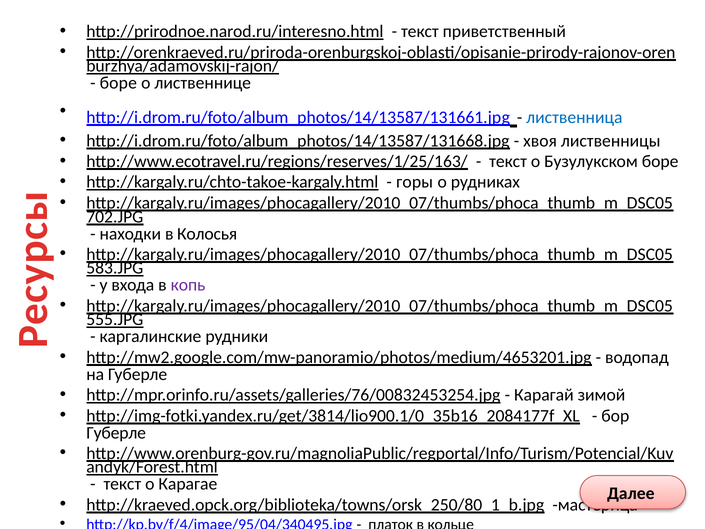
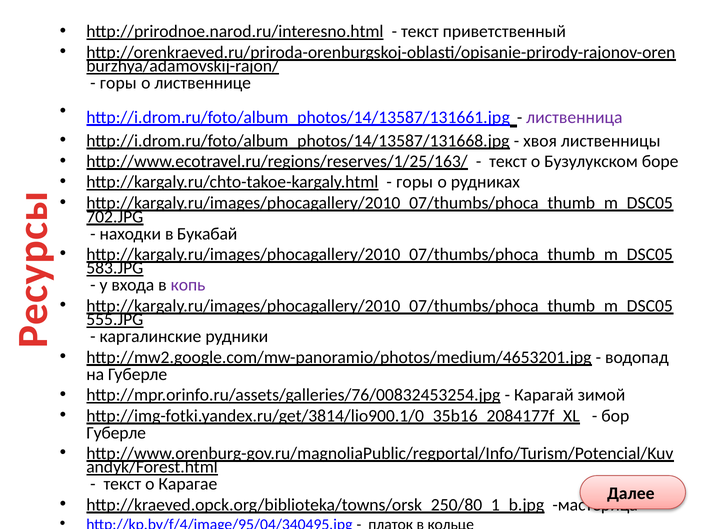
боре: боре -> горы (118, 83)
лиственница colour: blue -> purple (574, 117)
Колосья: Колосья -> Букабай (207, 234)
